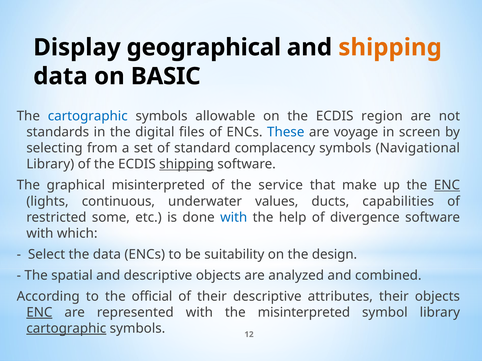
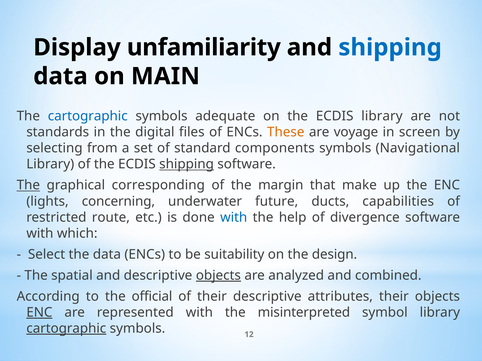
geographical: geographical -> unfamiliarity (204, 47)
shipping colour: orange -> blue (390, 47)
BASIC: BASIC -> MAIN (165, 76)
allowable: allowable -> adequate (225, 116)
ECDIS region: region -> library (382, 116)
These colour: blue -> orange (286, 132)
complacency: complacency -> components (275, 148)
The underline: none -> present (28, 185)
graphical misinterpreted: misinterpreted -> corresponding (158, 185)
service: service -> margin (281, 185)
ENC underline: present -> none (447, 185)
continuous: continuous -> concerning (118, 202)
values: values -> future (277, 202)
some: some -> route (111, 218)
objects underline: none -> present (218, 276)
